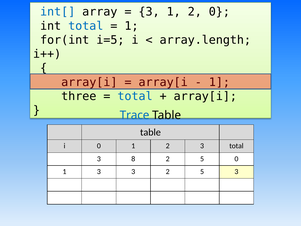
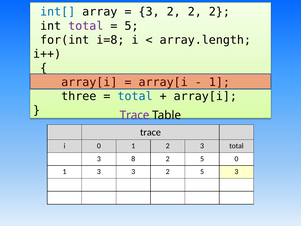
1: 1 -> 2 (174, 12)
0: 0 -> 2 (219, 12)
total colour: blue -> purple (86, 26)
1: 1 -> 5 (131, 26)
i=5: i=5 -> i=8 (110, 40)
Trace colour: blue -> purple (135, 115)
table: table -> trace (150, 132)
